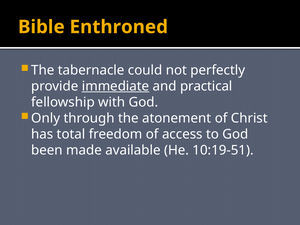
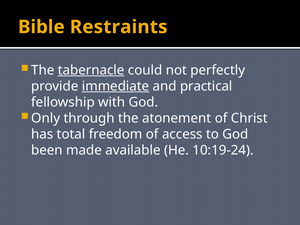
Enthroned: Enthroned -> Restraints (119, 27)
tabernacle underline: none -> present (91, 70)
10:19-51: 10:19-51 -> 10:19-24 (223, 150)
